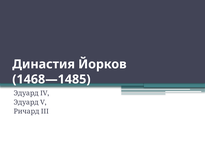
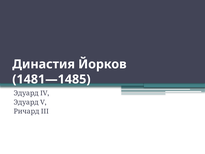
1468—1485: 1468—1485 -> 1481—1485 (51, 79)
